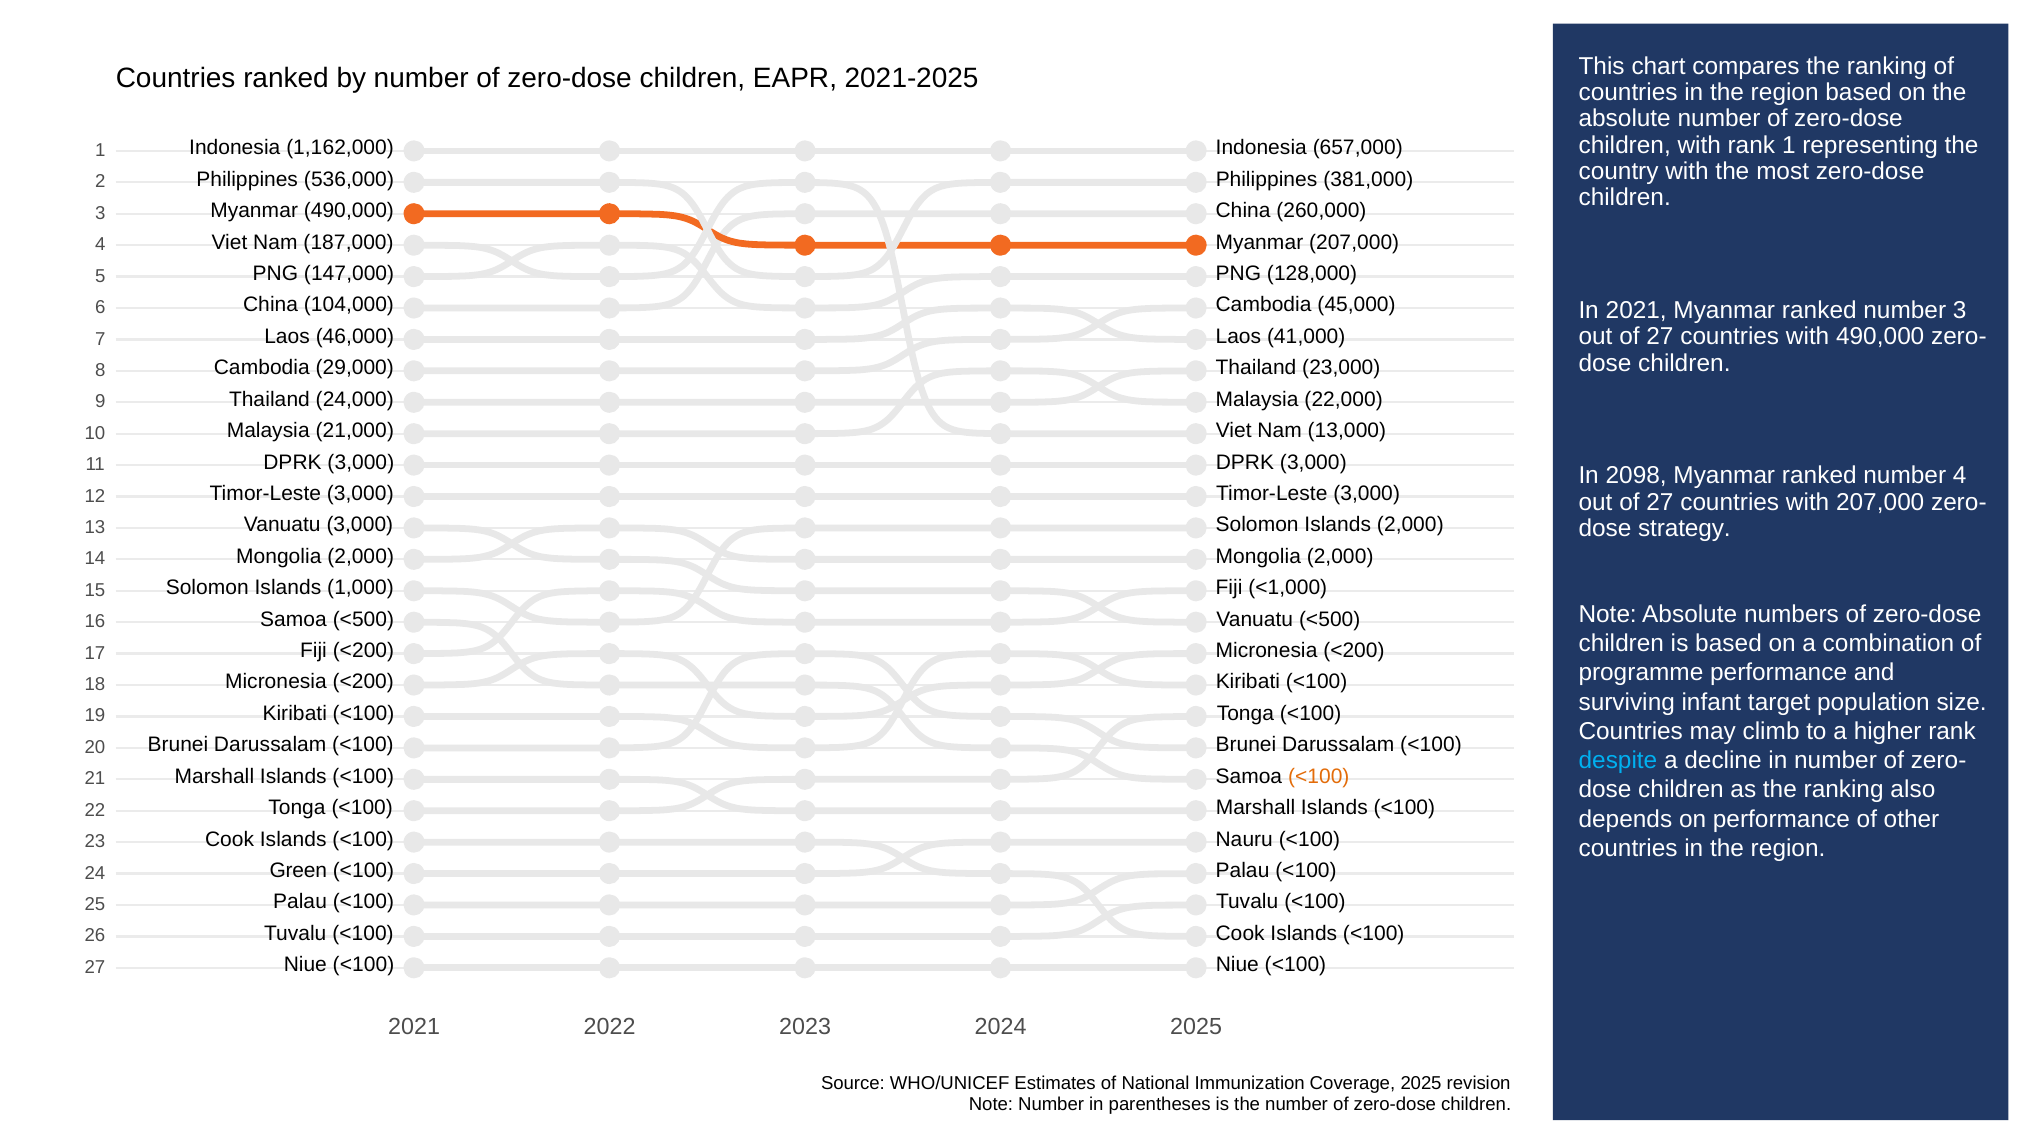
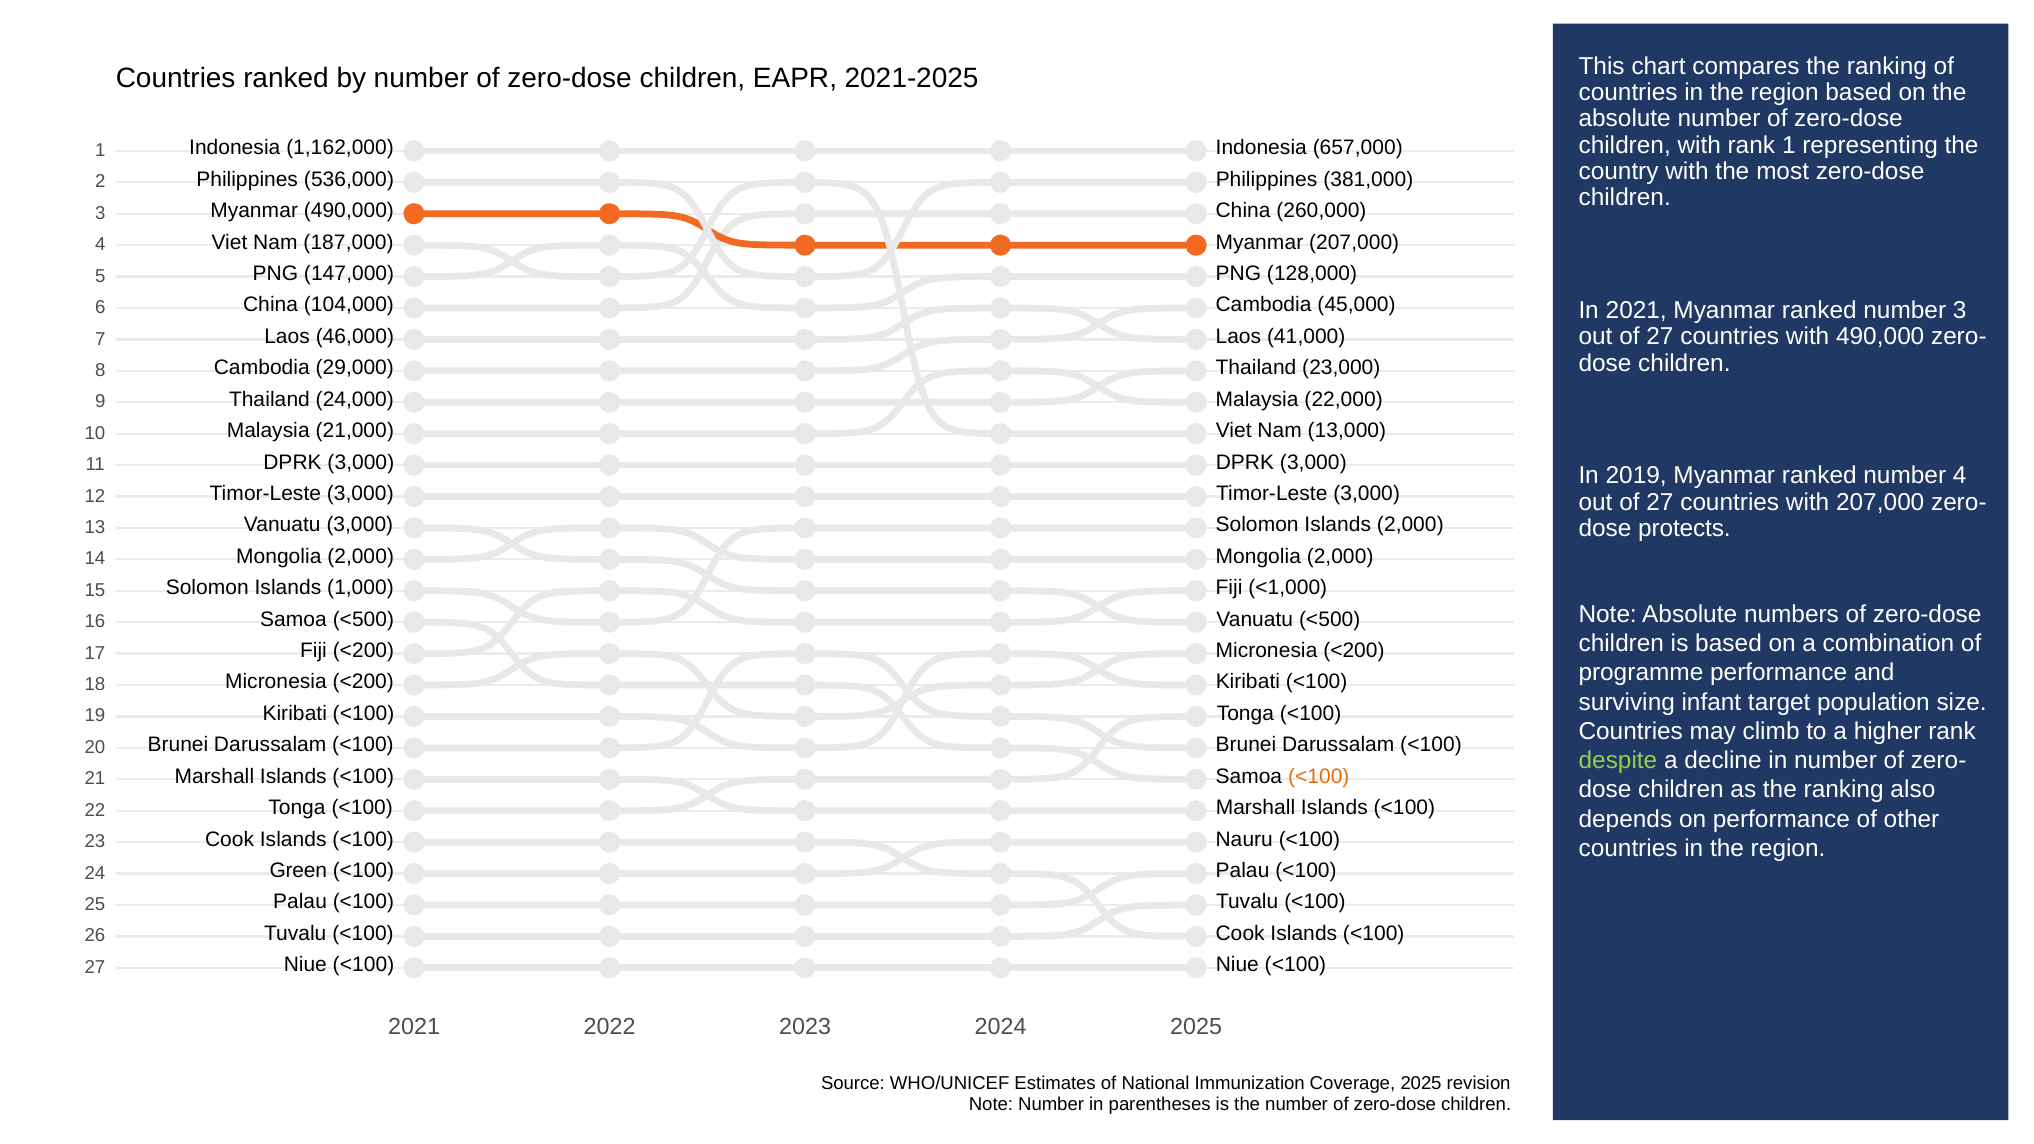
2098: 2098 -> 2019 (1636, 476)
strategy: strategy -> protects (1684, 528)
despite colour: light blue -> light green (1618, 761)
